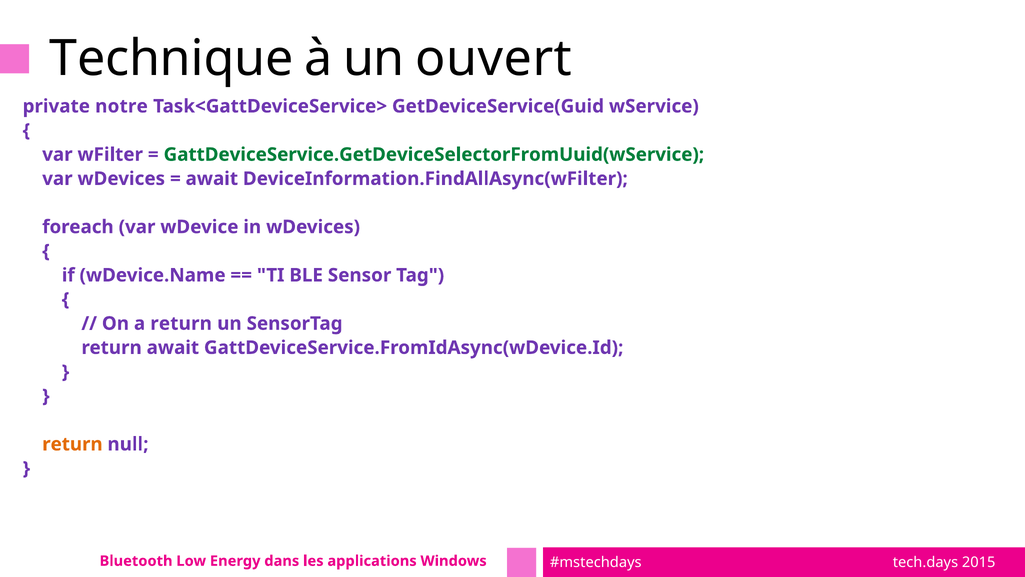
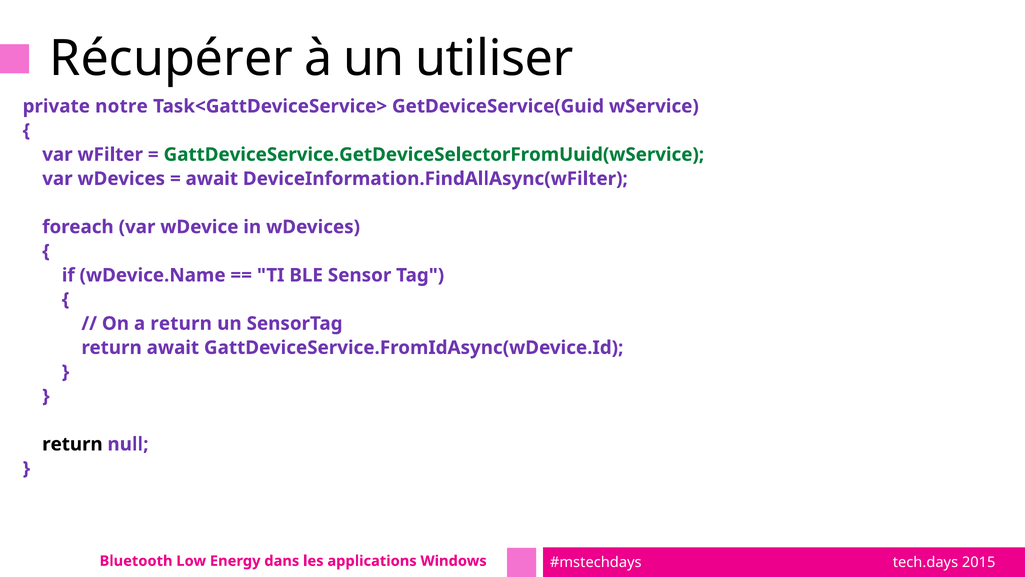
Technique: Technique -> Récupérer (171, 59)
ouvert: ouvert -> utiliser (494, 59)
return colour: orange -> black (72, 444)
